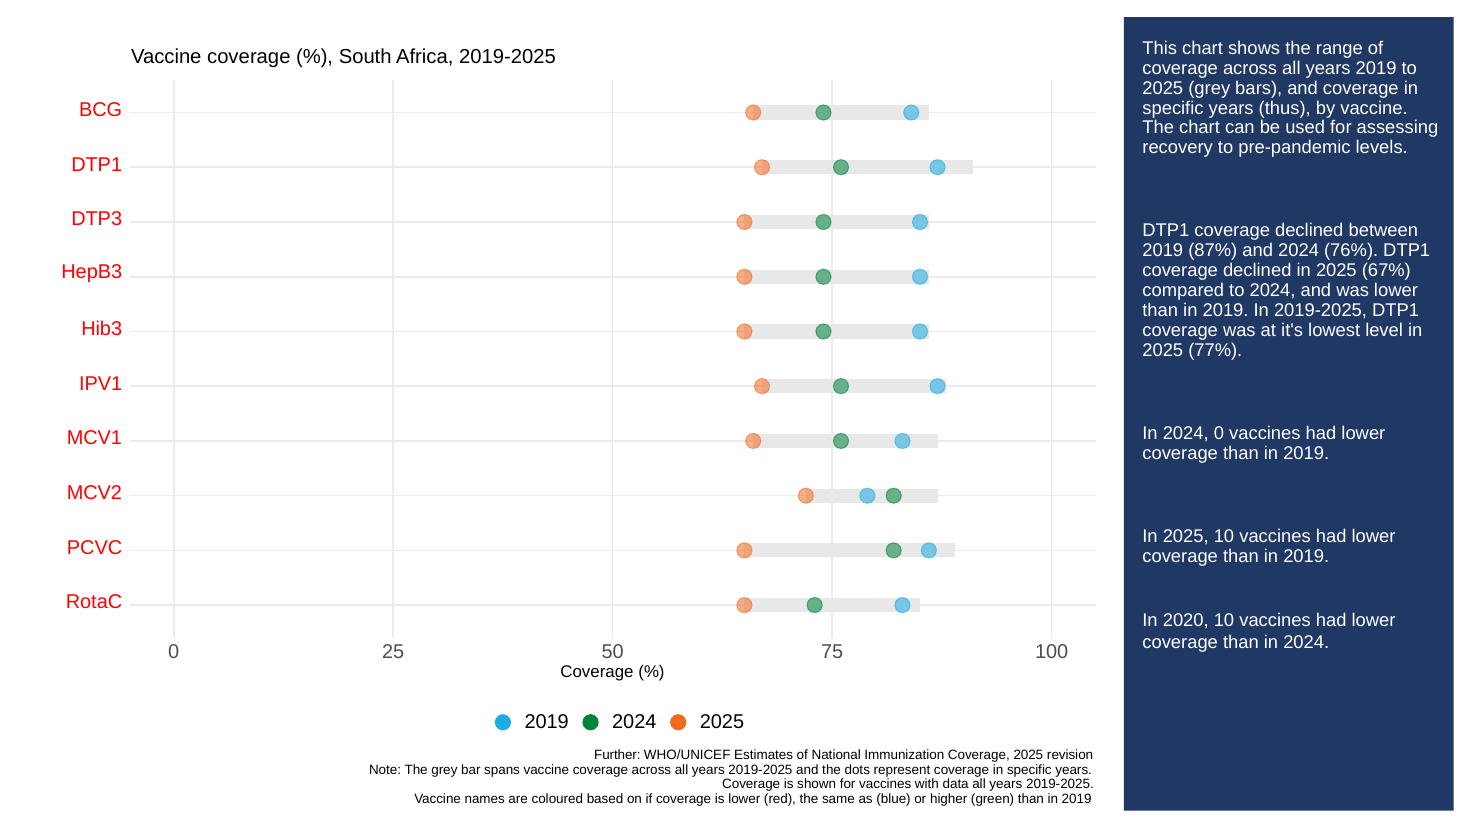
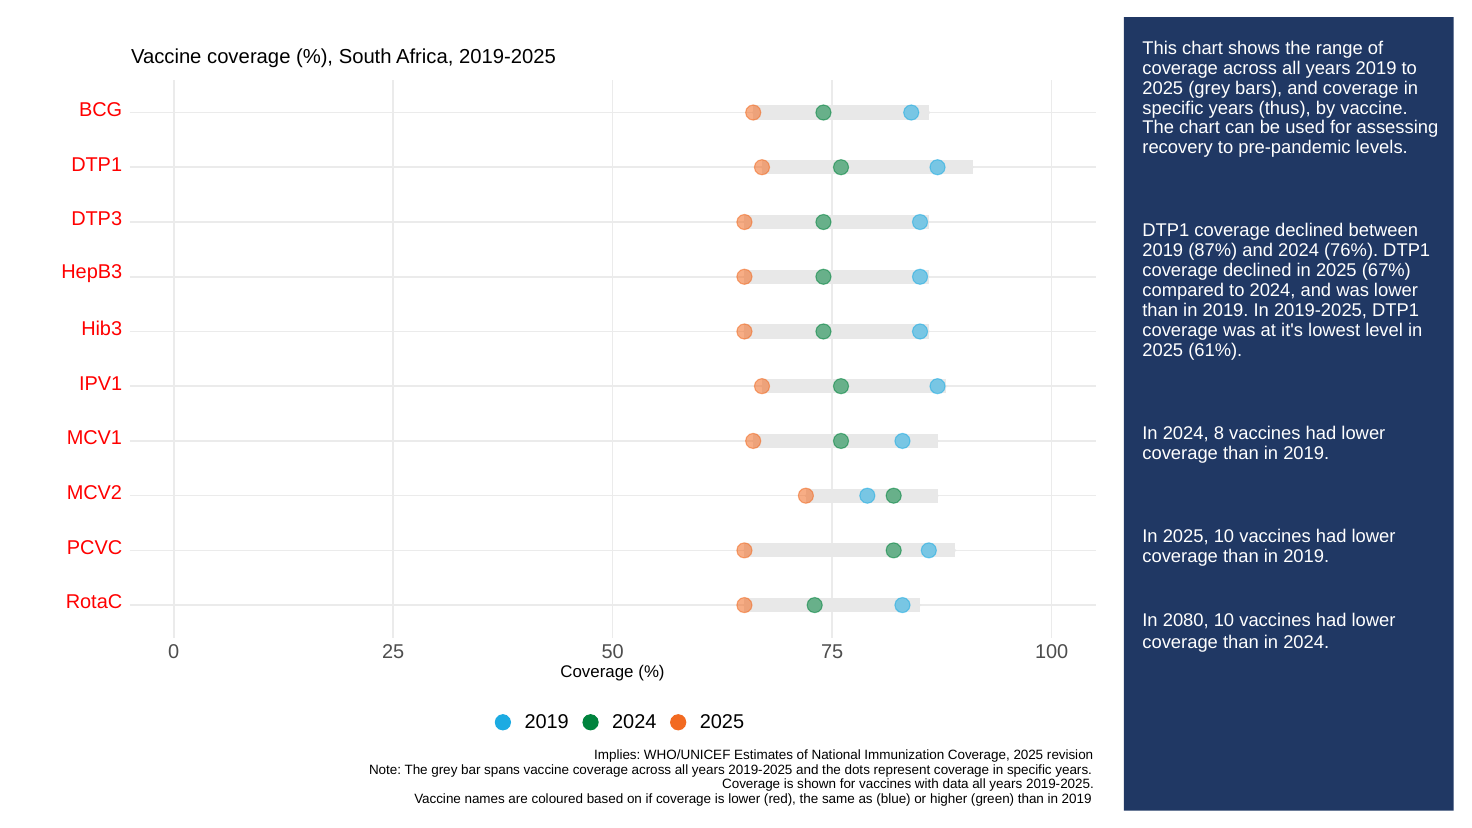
77%: 77% -> 61% (1215, 350)
2024 0: 0 -> 8 (1219, 433)
2020: 2020 -> 2080 (1186, 620)
Further: Further -> Implies (617, 755)
